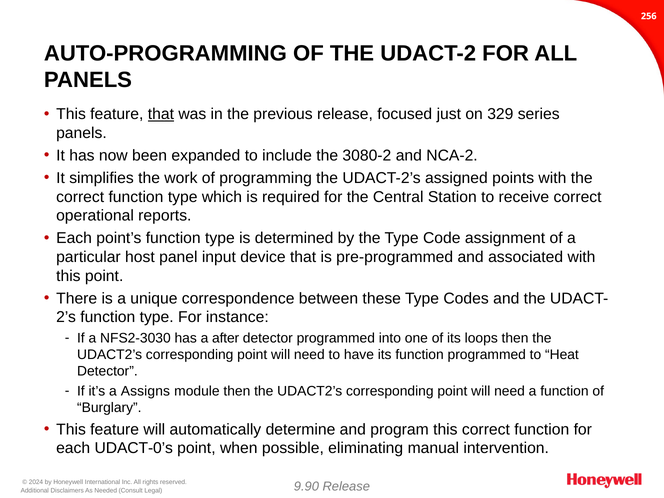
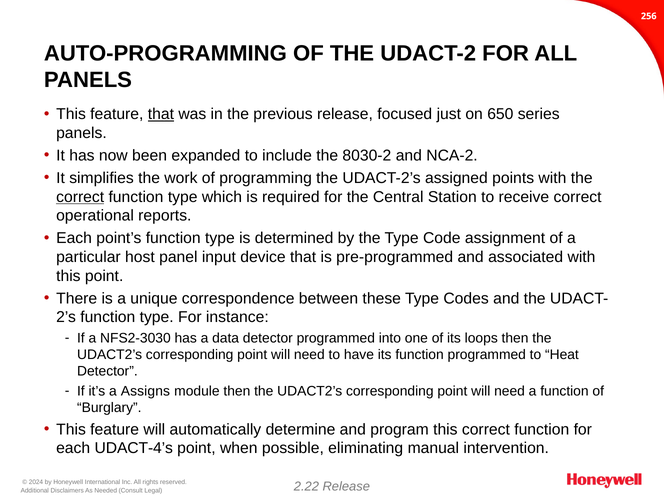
329: 329 -> 650 (500, 114)
3080-2: 3080-2 -> 8030-2 (367, 156)
correct underline: none -> present (80, 197)
after: after -> data (226, 338)
UDACT-0’s: UDACT-0’s -> UDACT-4’s (134, 448)
9.90: 9.90 -> 2.22 (306, 487)
